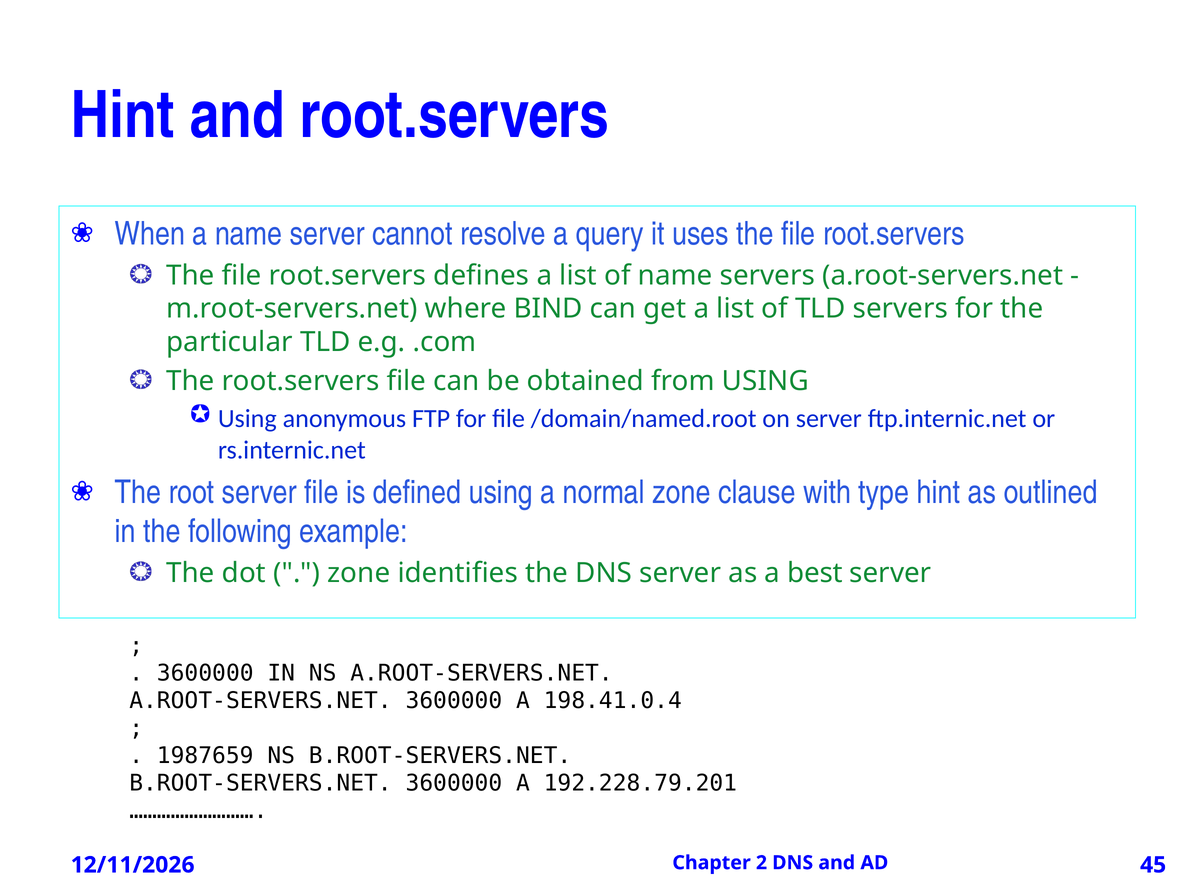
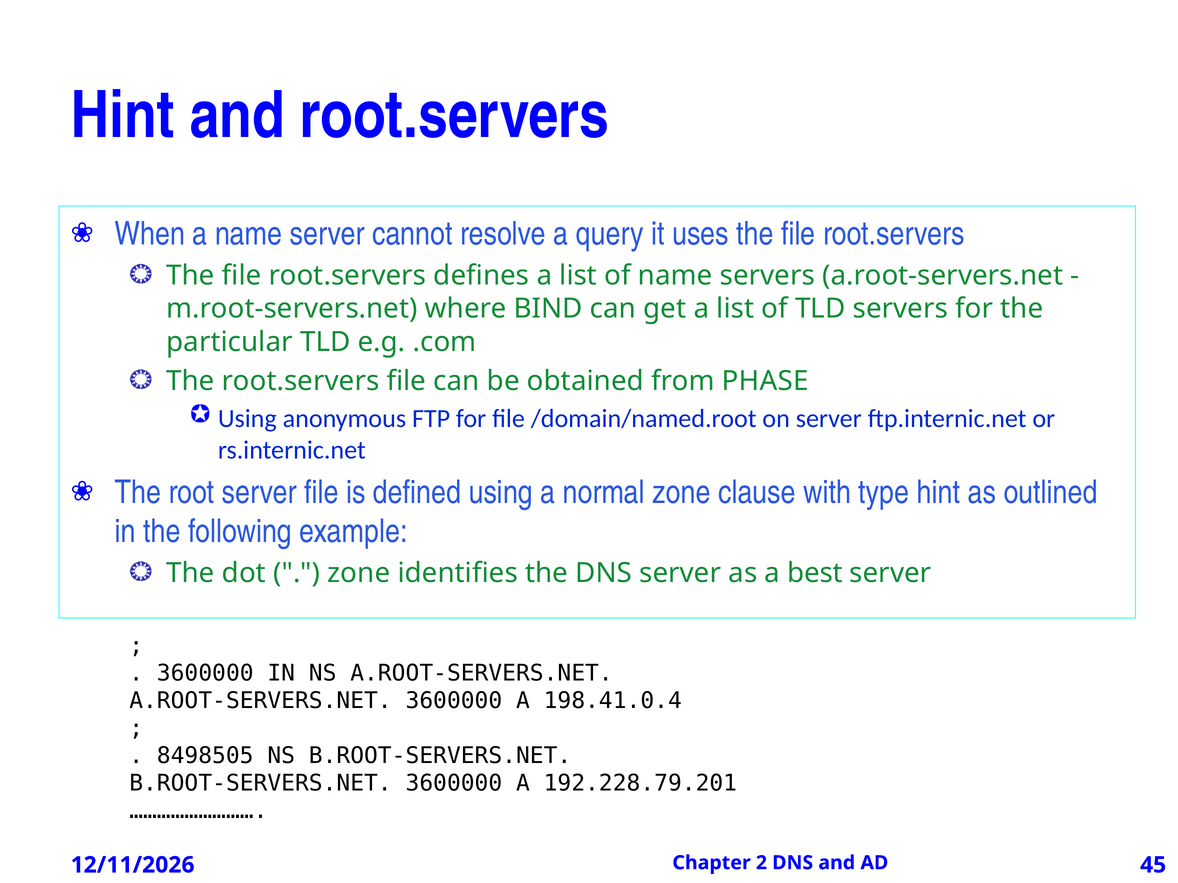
from USING: USING -> PHASE (765, 381)
1987659: 1987659 -> 8498505 (205, 756)
